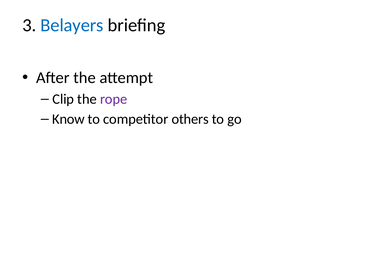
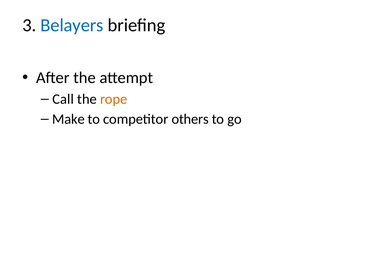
Clip: Clip -> Call (63, 99)
rope colour: purple -> orange (114, 99)
Know: Know -> Make (68, 119)
